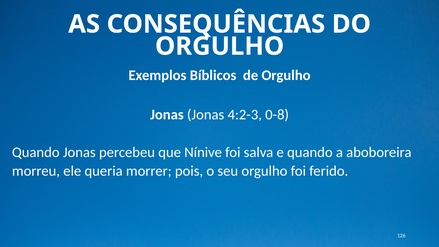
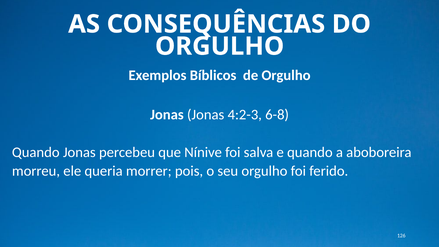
0-8: 0-8 -> 6-8 (277, 115)
